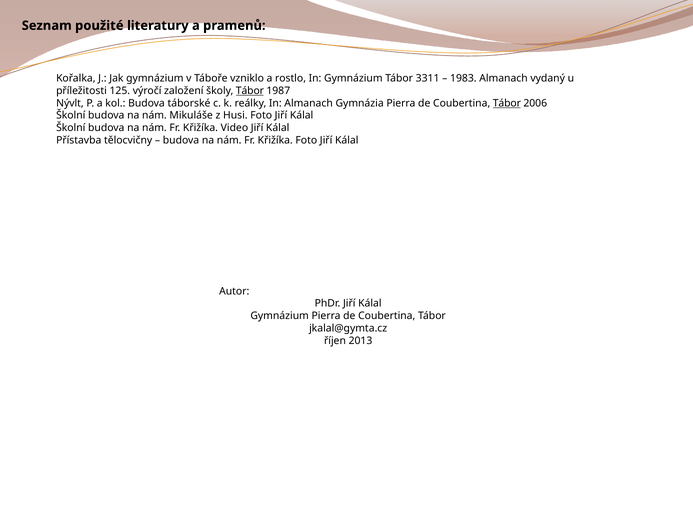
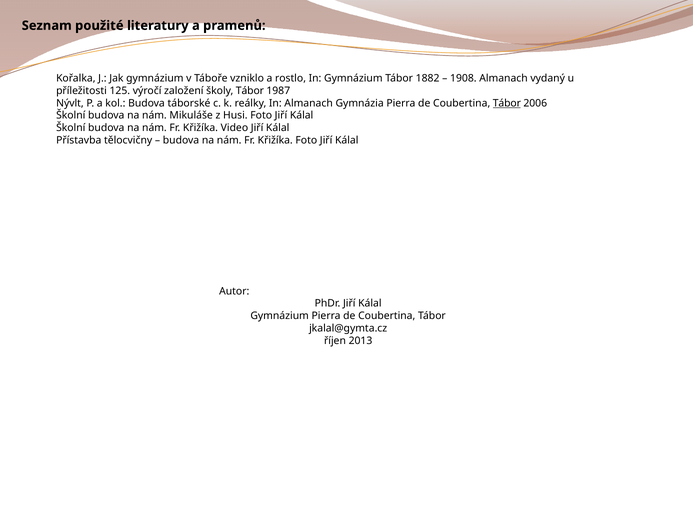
3311: 3311 -> 1882 (428, 78)
1983: 1983 -> 1908 (463, 78)
Tábor underline: present -> none (250, 91)
